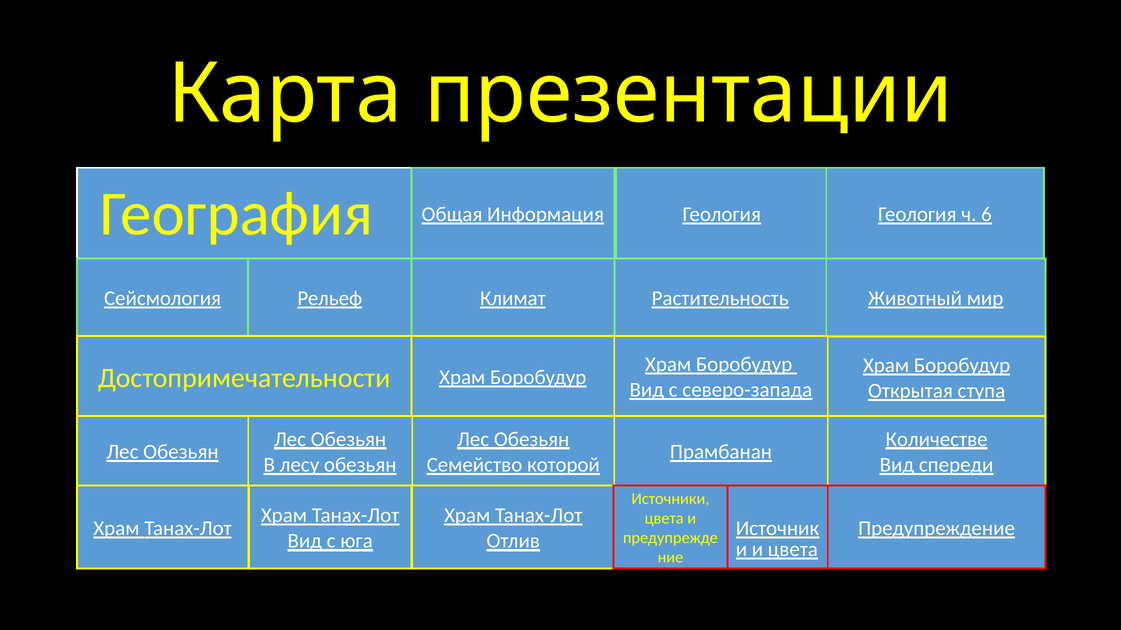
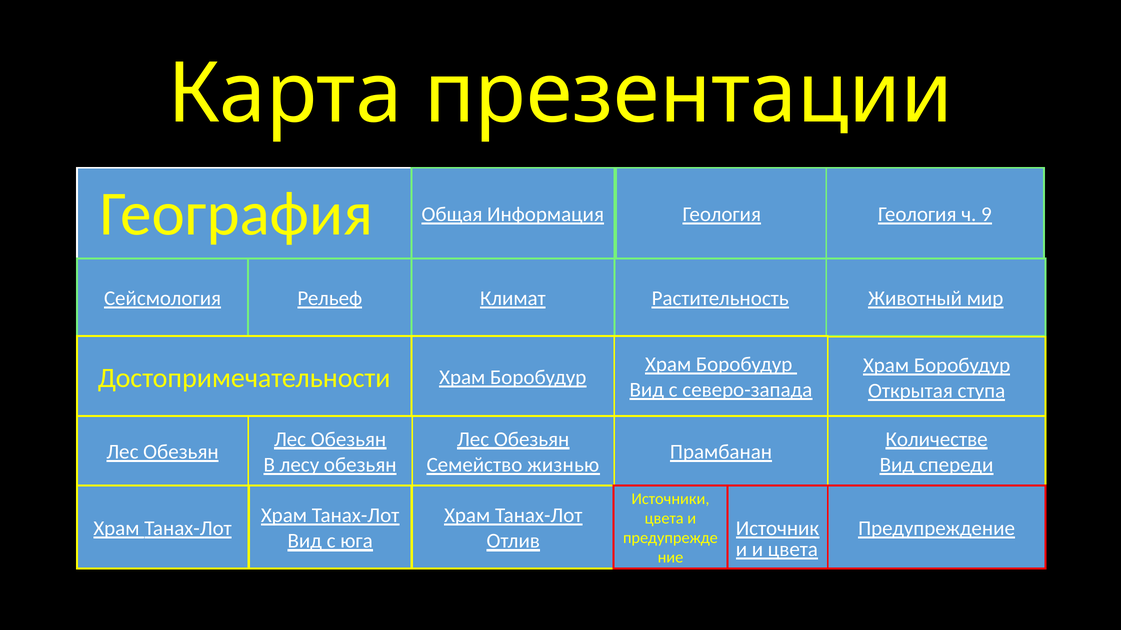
6: 6 -> 9 (986, 214)
которой: которой -> жизнью (563, 465)
